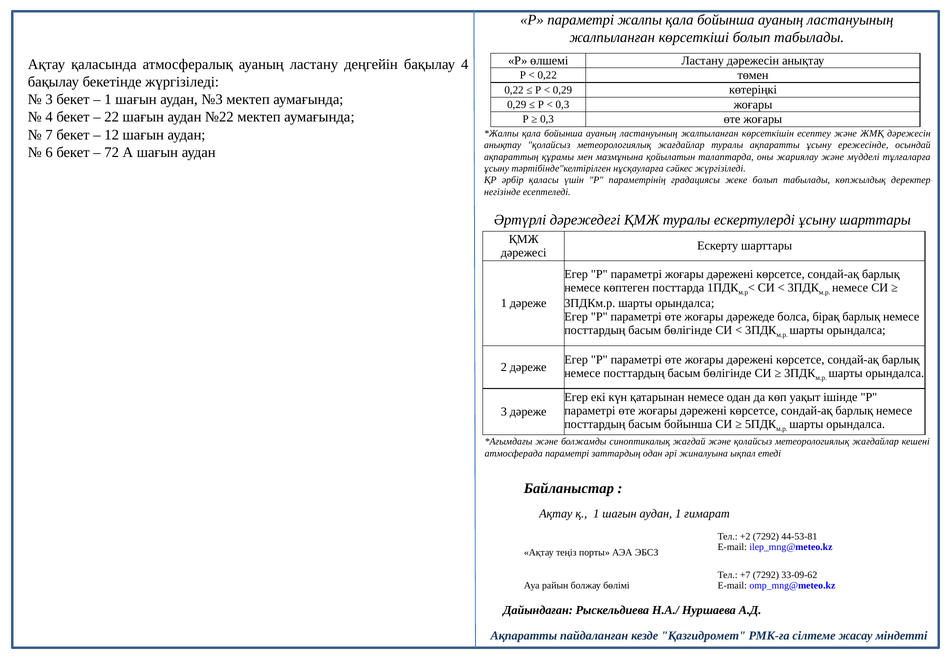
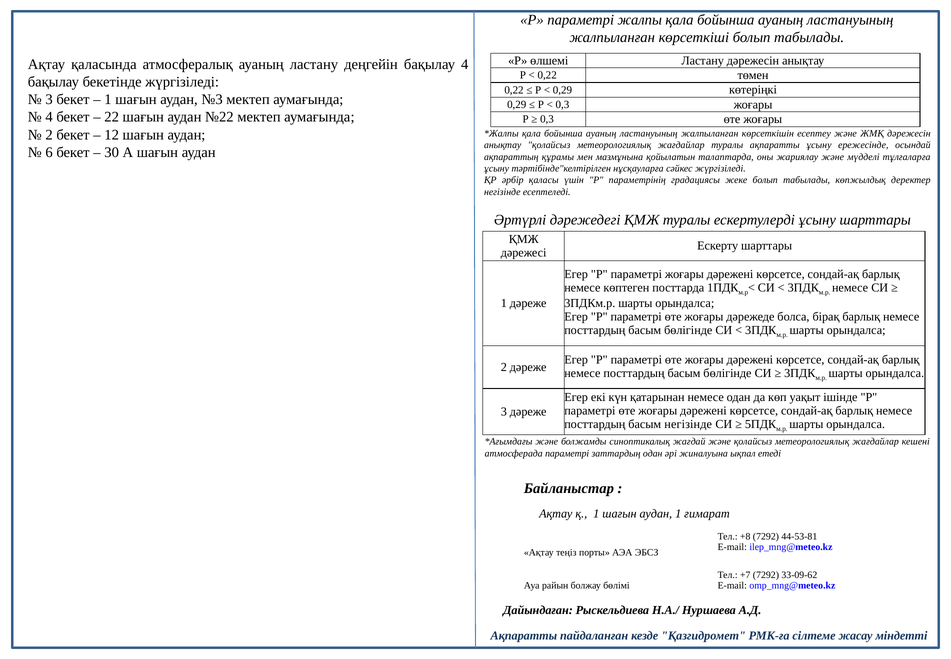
7: 7 -> 2 (49, 135)
72: 72 -> 30 (112, 152)
басым бойынша: бойынша -> негізінде (688, 424)
+2: +2 -> +8 (745, 536)
